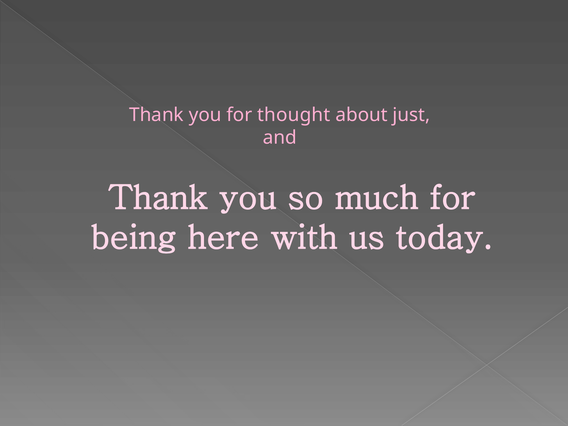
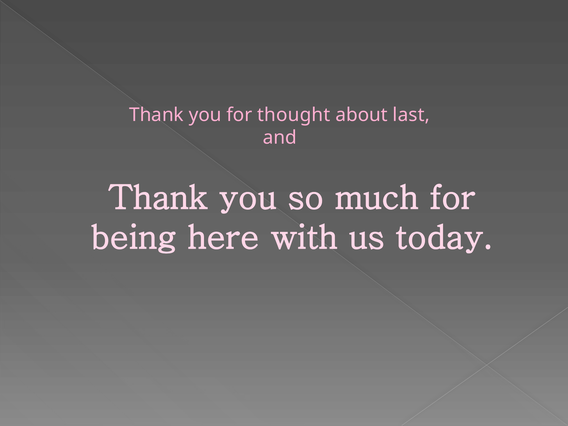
just: just -> last (411, 115)
